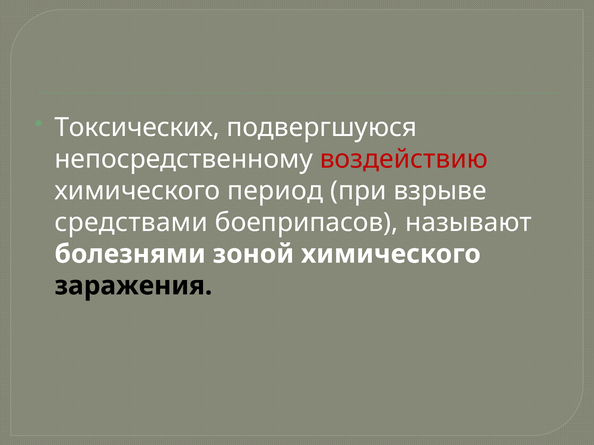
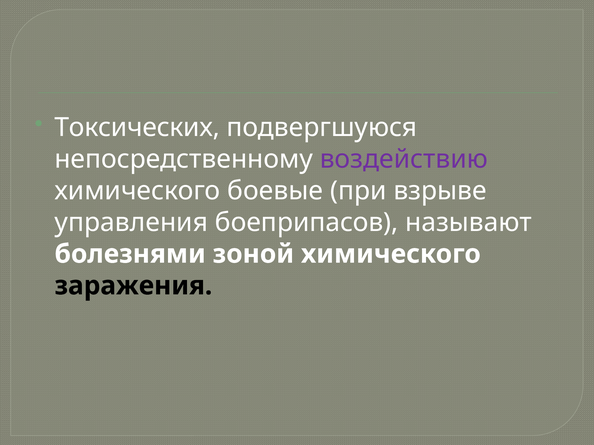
воздействию colour: red -> purple (404, 159)
период: период -> боевые (275, 191)
средствами: средствами -> управления (131, 223)
